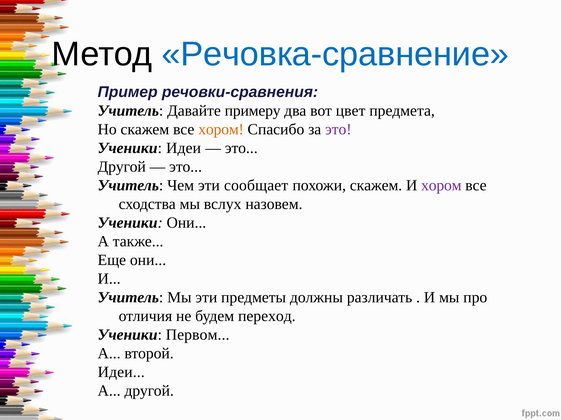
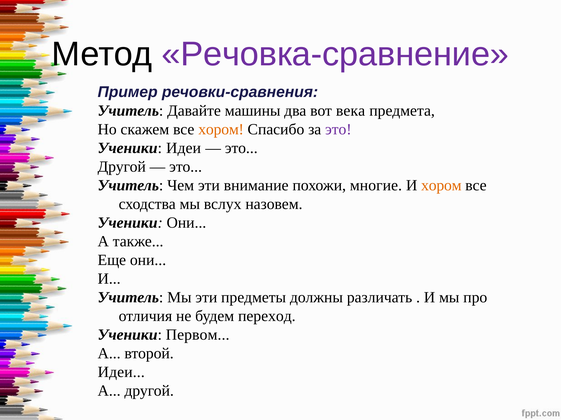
Речовка-сравнение colour: blue -> purple (335, 54)
примеру: примеру -> машины (253, 111)
цвет: цвет -> века (351, 111)
сообщает: сообщает -> внимание (256, 186)
похожи скажем: скажем -> многие (376, 186)
хором colour: purple -> orange (441, 186)
